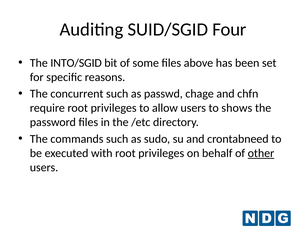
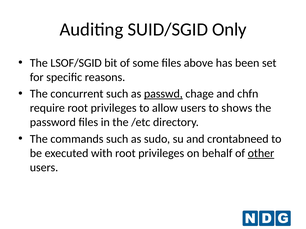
Four: Four -> Only (229, 30)
INTO/SGID: INTO/SGID -> LSOF/SGID (76, 63)
passwd underline: none -> present (163, 94)
